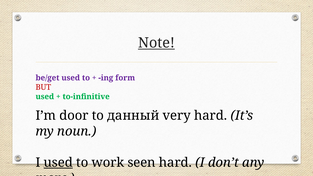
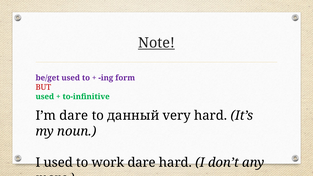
I’m door: door -> dare (74, 116)
used underline: present -> none (58, 163)
work seen: seen -> dare (142, 163)
